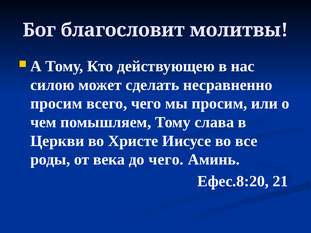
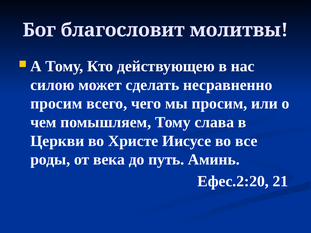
до чего: чего -> путь (166, 160)
Ефес.8:20: Ефес.8:20 -> Ефес.2:20 (233, 181)
